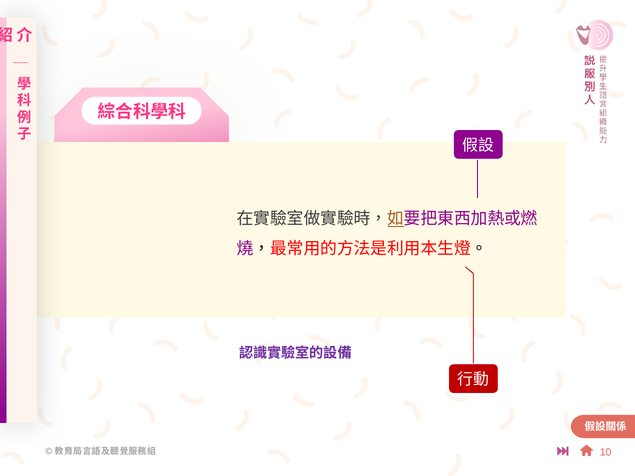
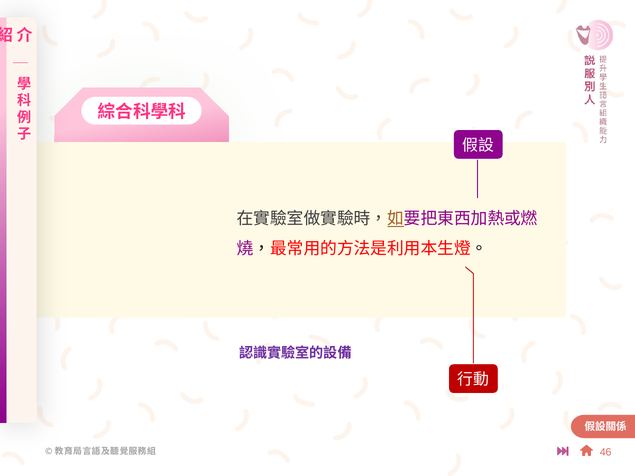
10: 10 -> 46 (606, 452)
